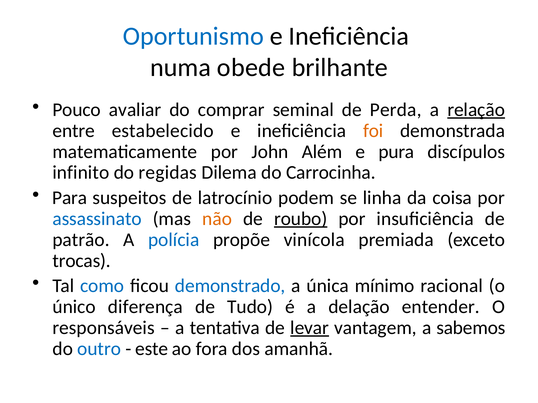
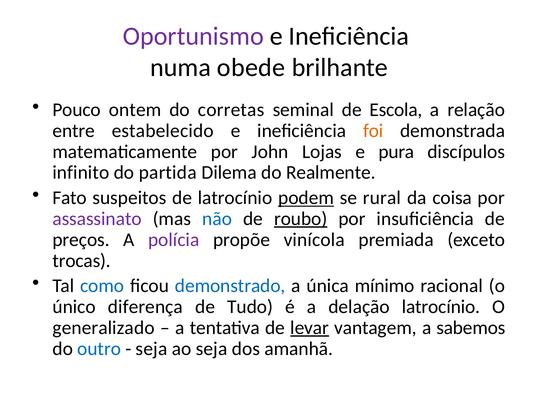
Oportunismo colour: blue -> purple (193, 36)
avaliar: avaliar -> ontem (135, 110)
comprar: comprar -> corretas (231, 110)
Perda: Perda -> Escola (396, 110)
relação underline: present -> none (476, 110)
Além: Além -> Lojas (322, 152)
regidas: regidas -> partida (168, 173)
Carrocinha: Carrocinha -> Realmente (331, 173)
Para: Para -> Fato (70, 198)
podem underline: none -> present (306, 198)
linha: linha -> rural (382, 198)
assassinato colour: blue -> purple (97, 219)
não colour: orange -> blue (217, 219)
patrão: patrão -> preços (81, 240)
polícia colour: blue -> purple (174, 240)
delação entender: entender -> latrocínio (441, 307)
responsáveis: responsáveis -> generalizado (104, 328)
este: este -> seja (152, 349)
ao fora: fora -> seja (212, 349)
